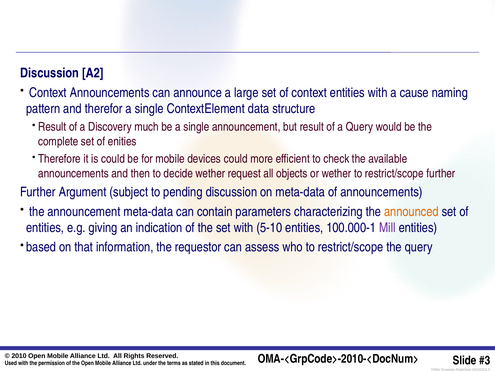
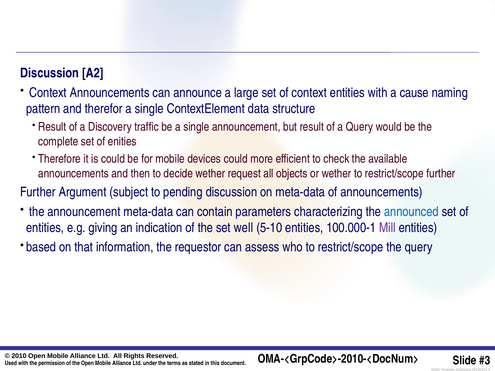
much: much -> traffic (147, 127)
announced colour: orange -> blue (411, 212)
set with: with -> well (244, 228)
